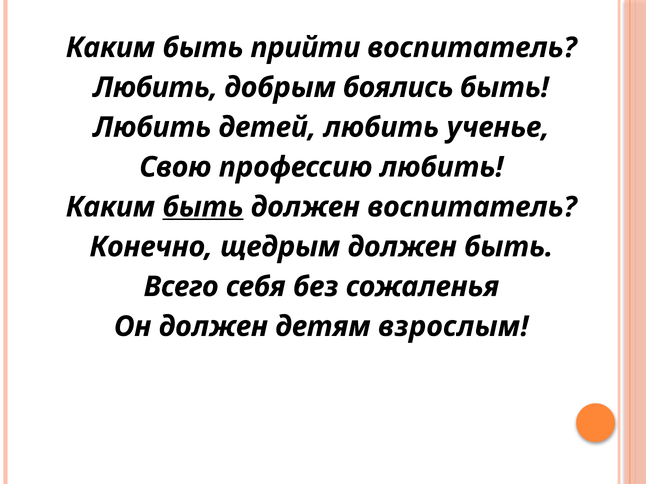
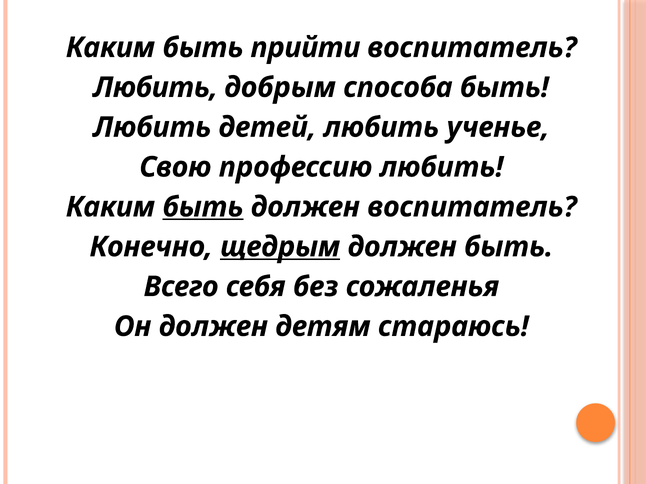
боялись: боялись -> способа (398, 88)
щедрым underline: none -> present (280, 247)
взрослым: взрослым -> стараюсь (453, 327)
